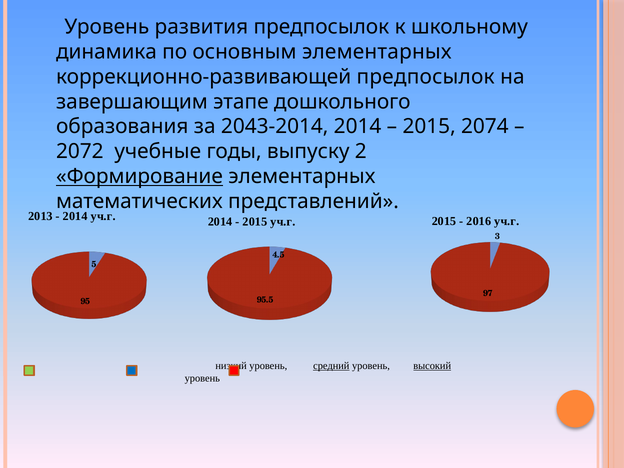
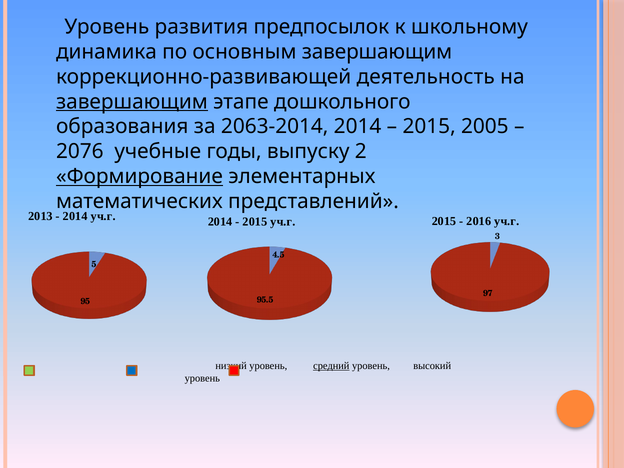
основным элементарных: элементарных -> завершающим (377, 52)
коррекционно-развивающей предпосылок: предпосылок -> деятельность (426, 77)
завершающим underline: none -> present (132, 102)
2043-2014: 2043-2014 -> 2063-2014 (275, 127)
2074: 2074 -> 2005 (485, 127)
2072: 2072 -> 2076 (80, 152)
высокий underline: present -> none (432, 366)
